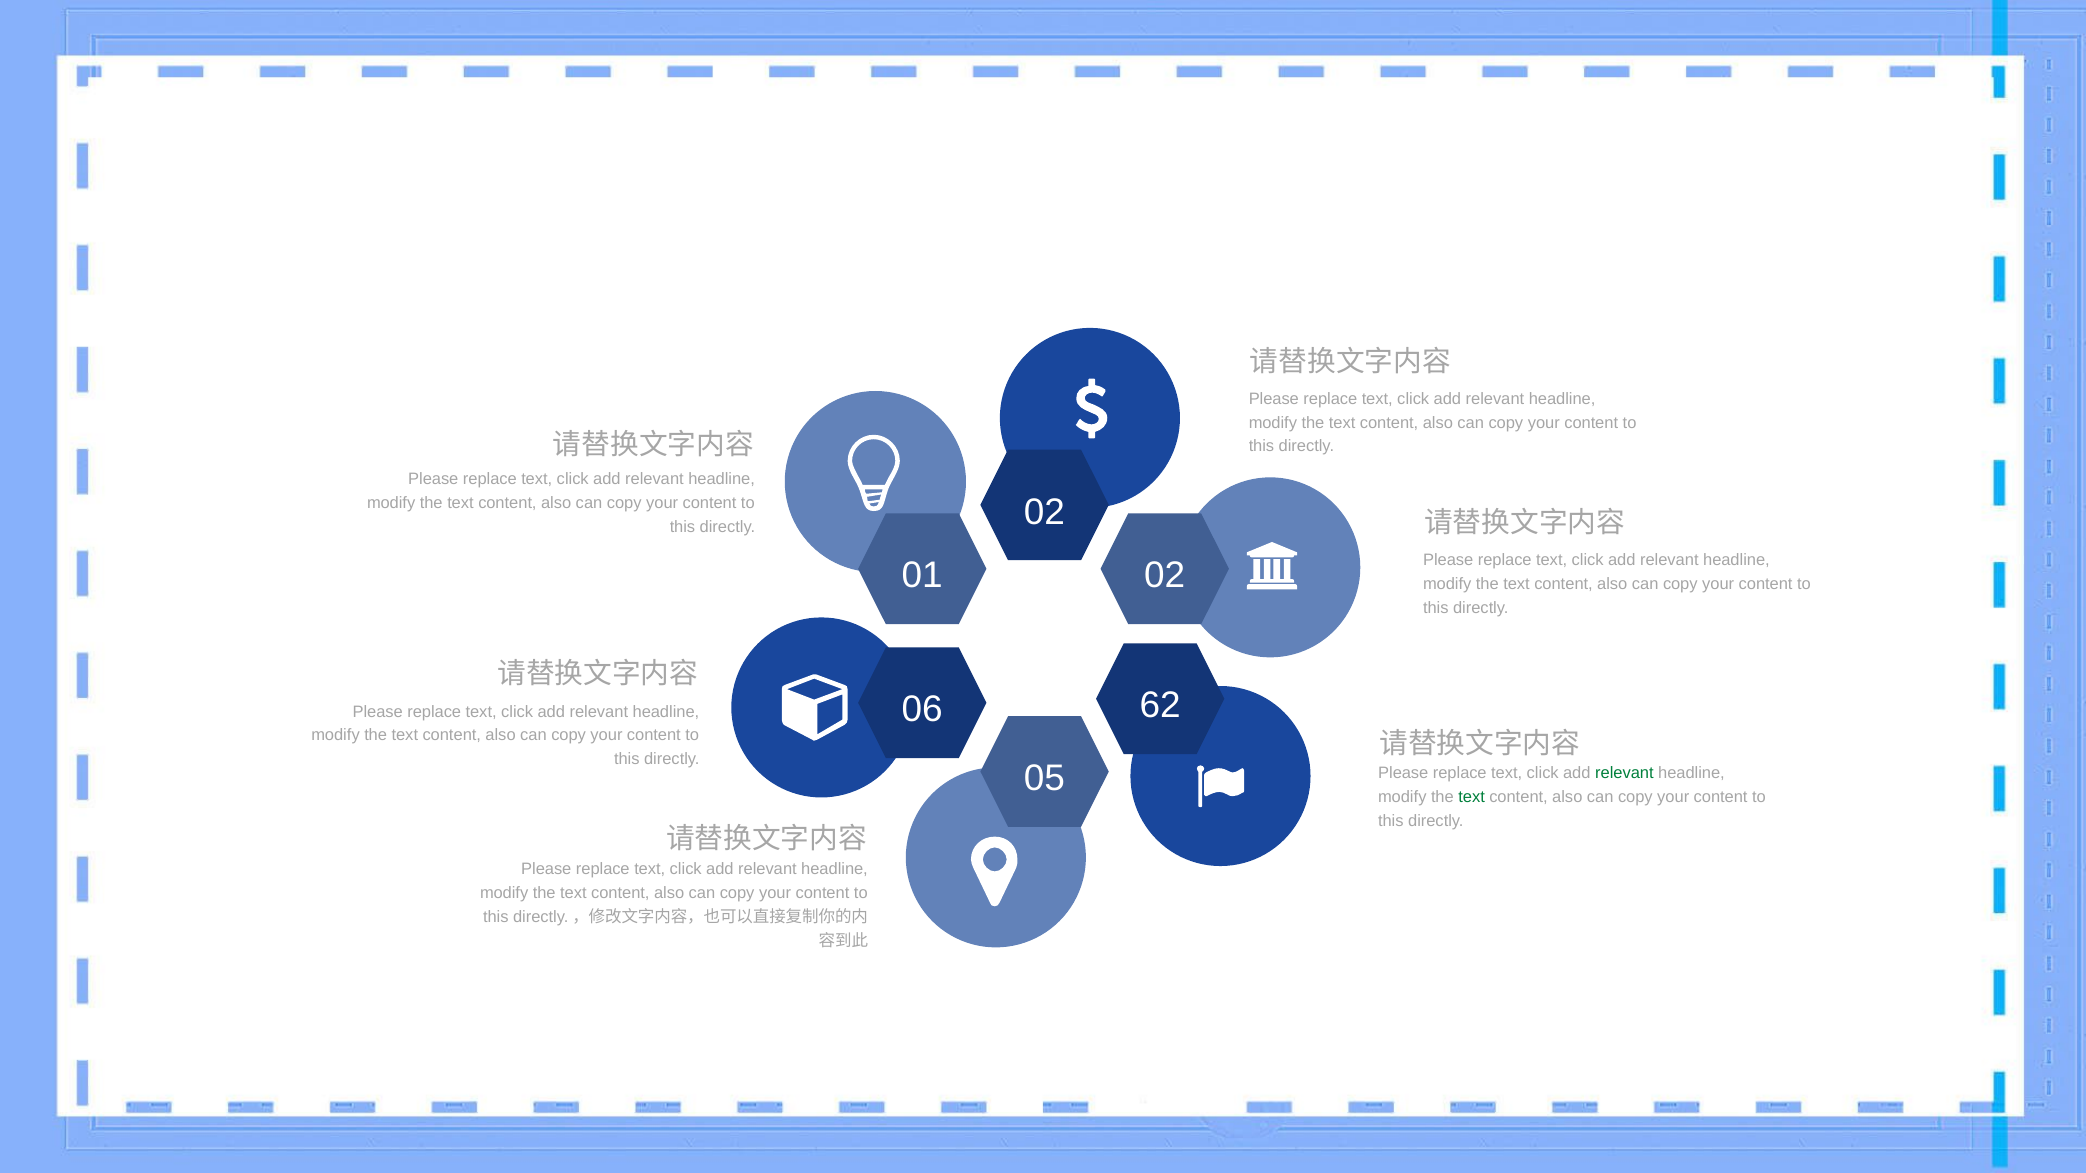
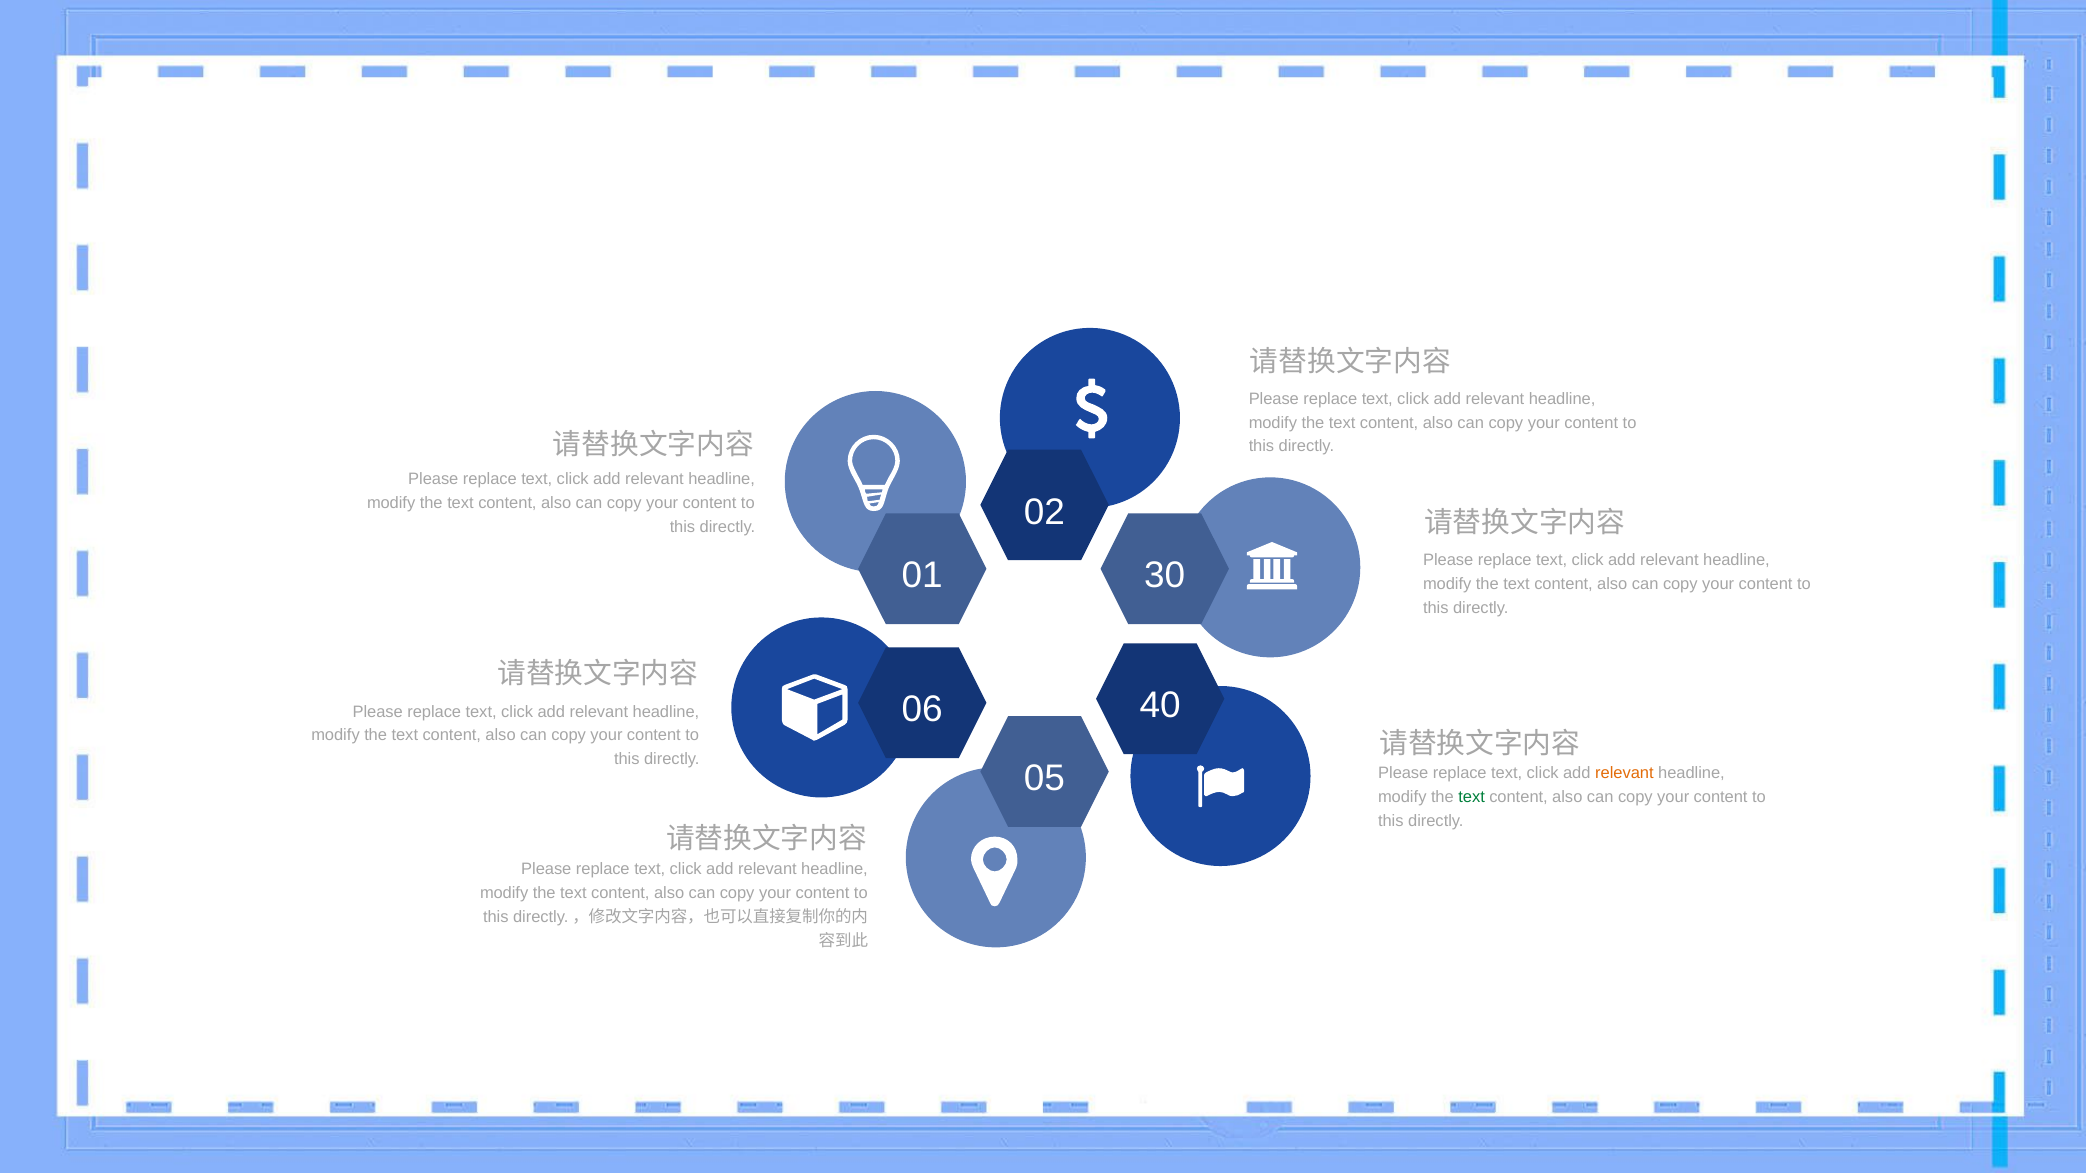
01 02: 02 -> 30 (1165, 576)
62: 62 -> 40 (1160, 706)
relevant colour: green -> orange (1624, 773)
